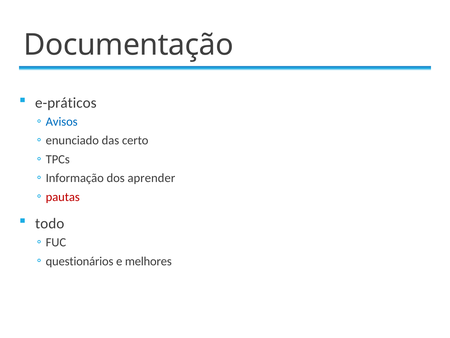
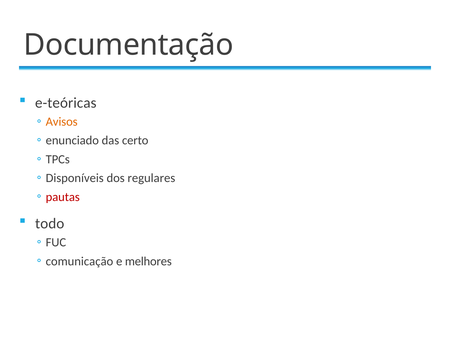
e-práticos: e-práticos -> e-teóricas (66, 103)
Avisos colour: blue -> orange (62, 122)
Informação: Informação -> Disponíveis (75, 178)
aprender: aprender -> regulares (151, 178)
questionários: questionários -> comunicação (79, 261)
